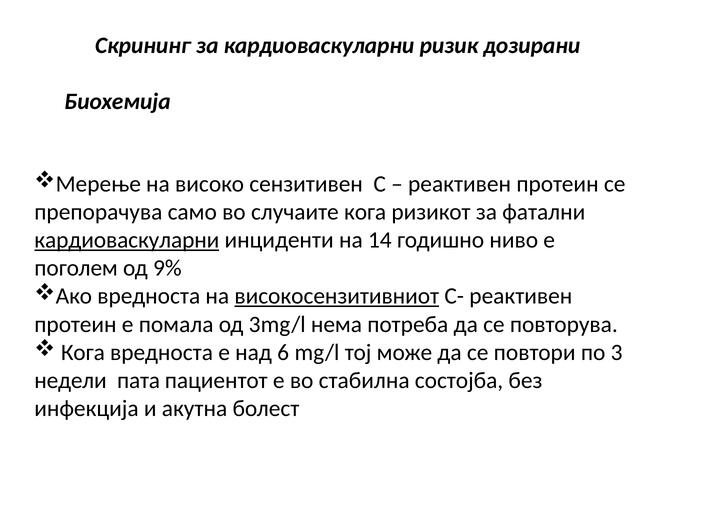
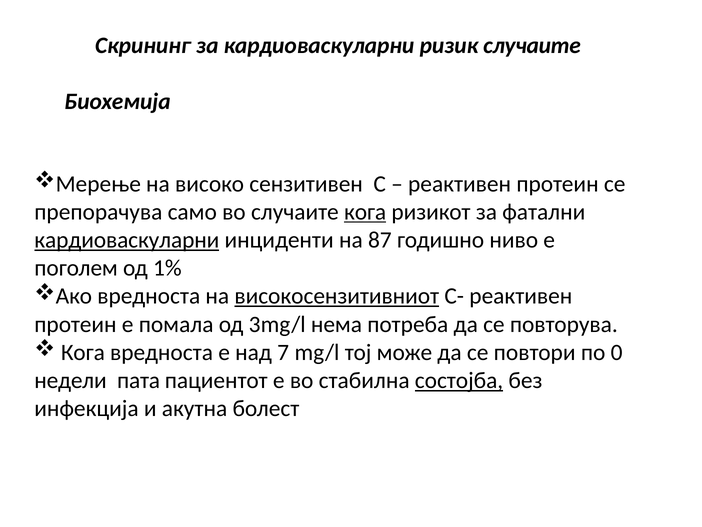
ризик дозирани: дозирани -> случаите (532, 46)
кога underline: none -> present (365, 212)
14: 14 -> 87 (380, 240)
9%: 9% -> 1% (167, 268)
6: 6 -> 7 (283, 352)
3: 3 -> 0 (617, 352)
состојба underline: none -> present (459, 380)
